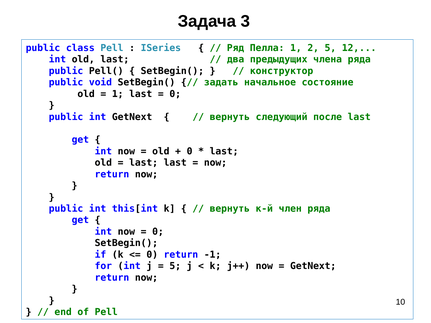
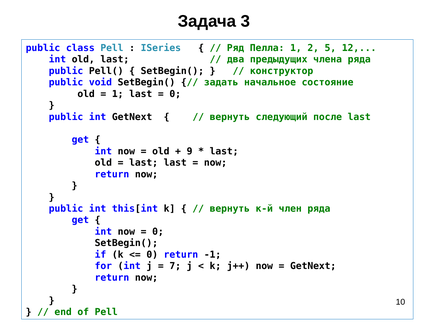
0: 0 -> 9 (190, 151)
5: 5 -> 7 (175, 266)
